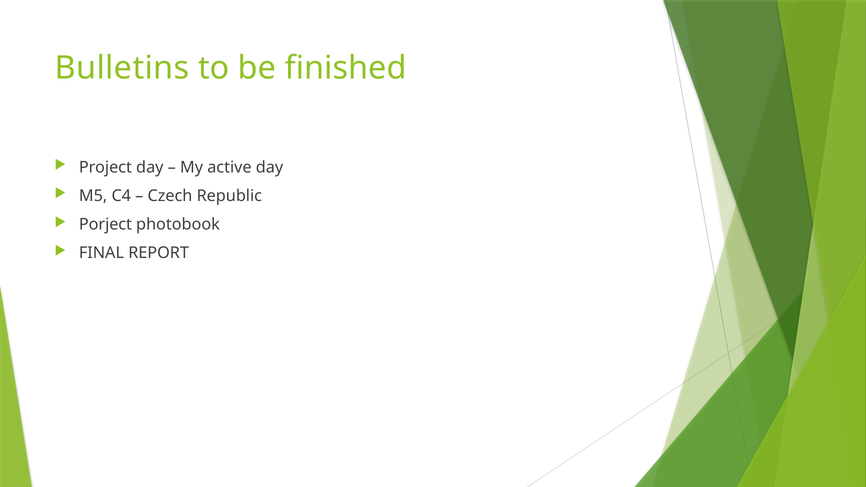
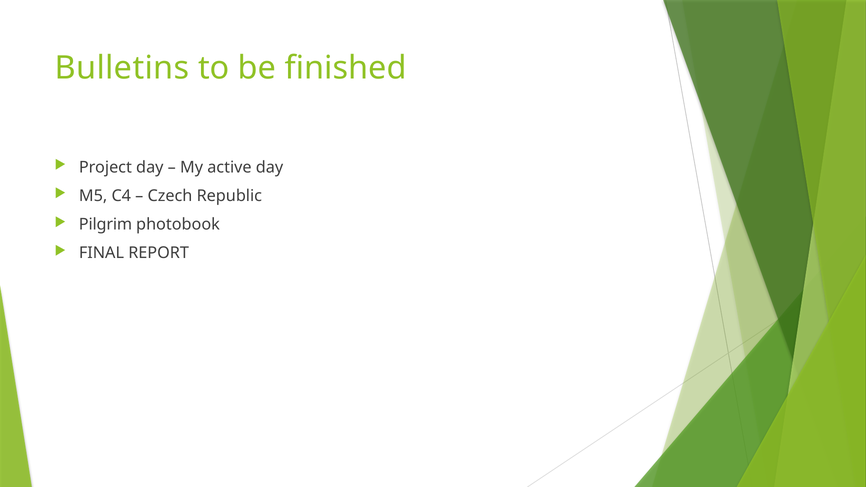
Porject: Porject -> Pilgrim (106, 225)
